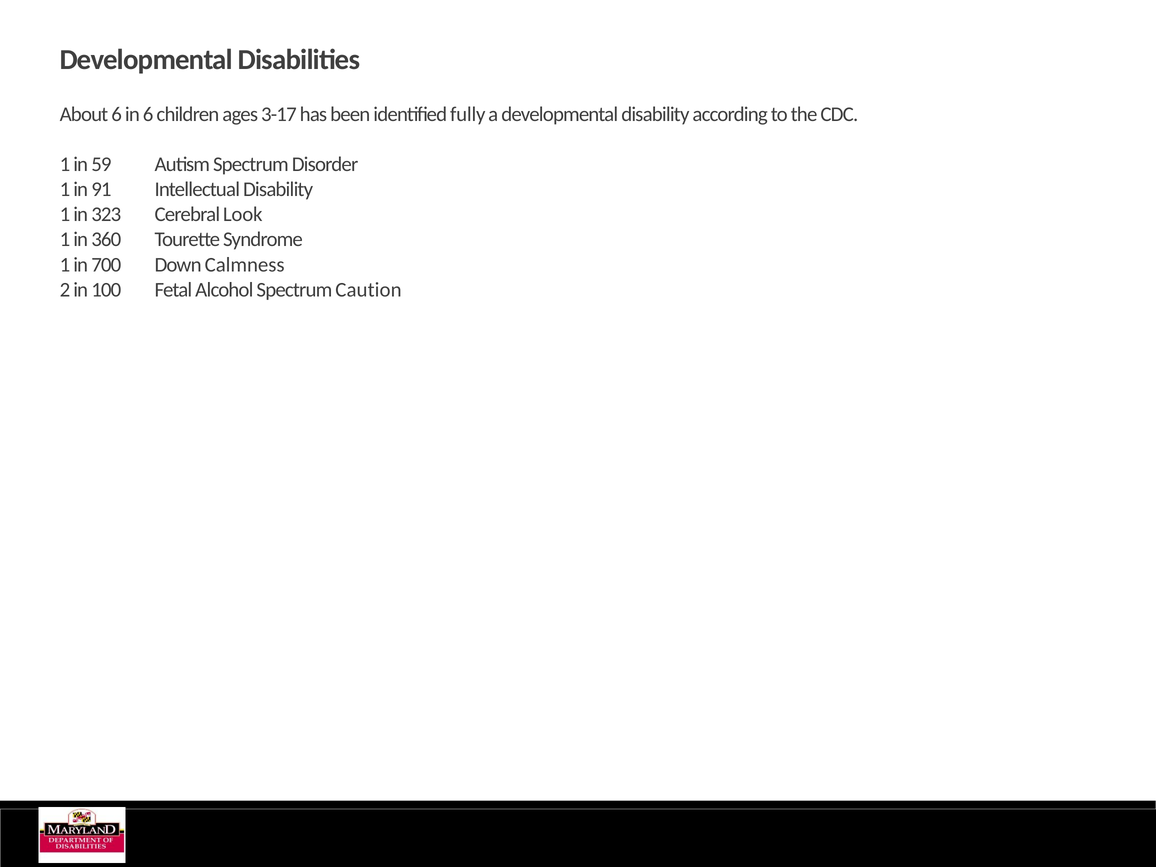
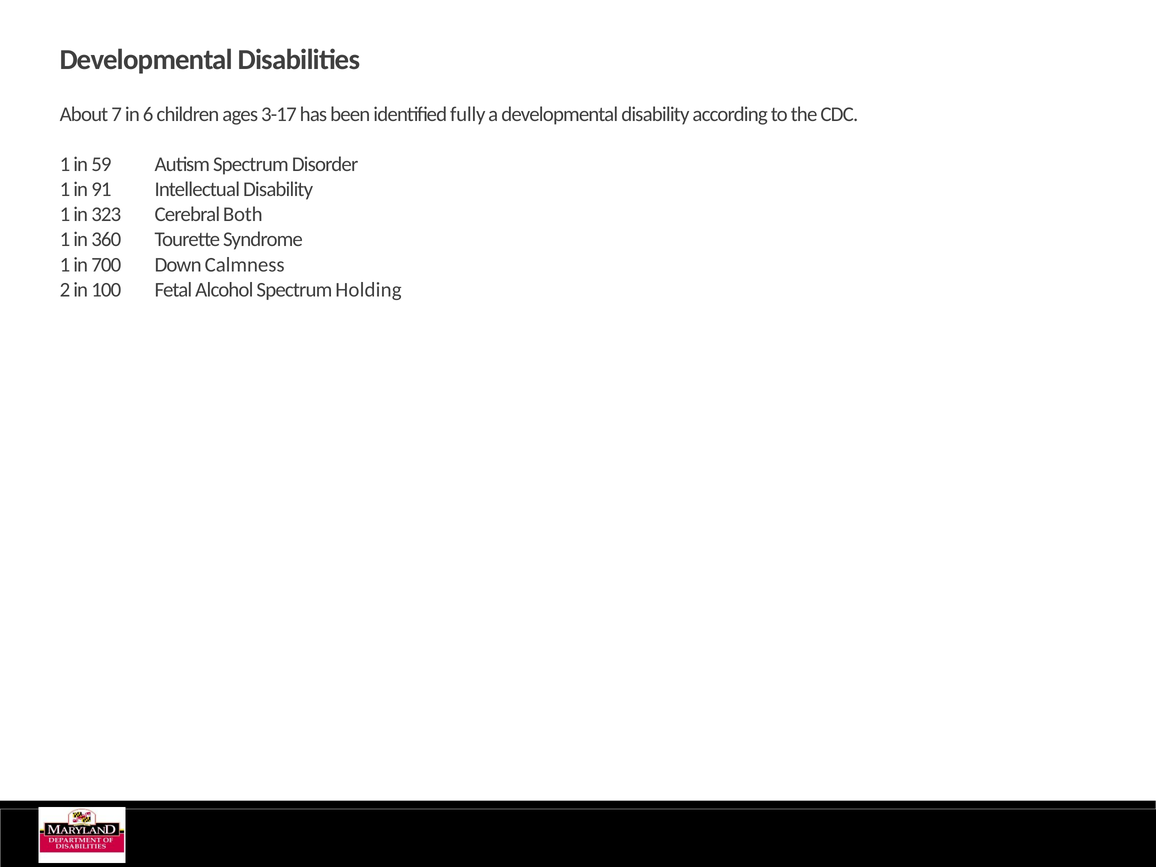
About 6: 6 -> 7 (117, 114)
Look: Look -> Both (243, 215)
Caution: Caution -> Holding (368, 290)
